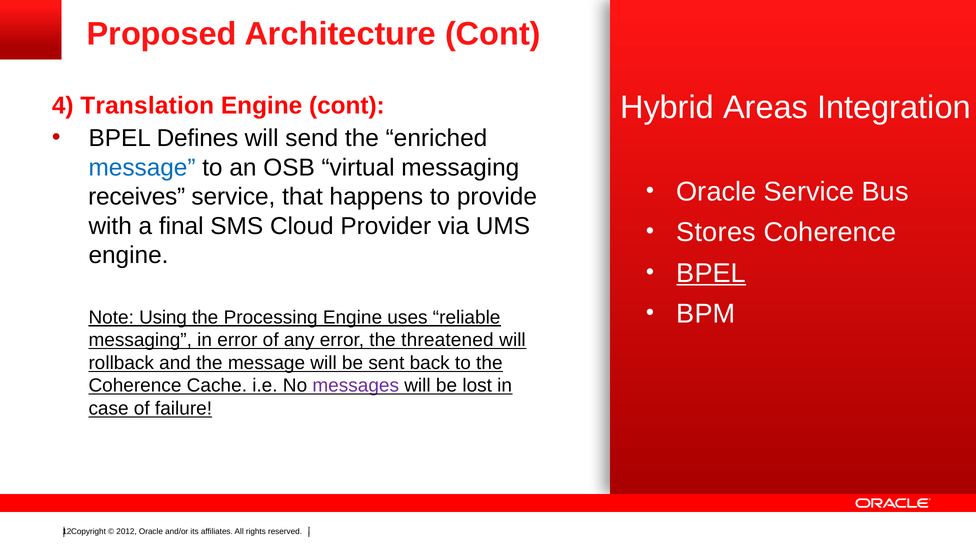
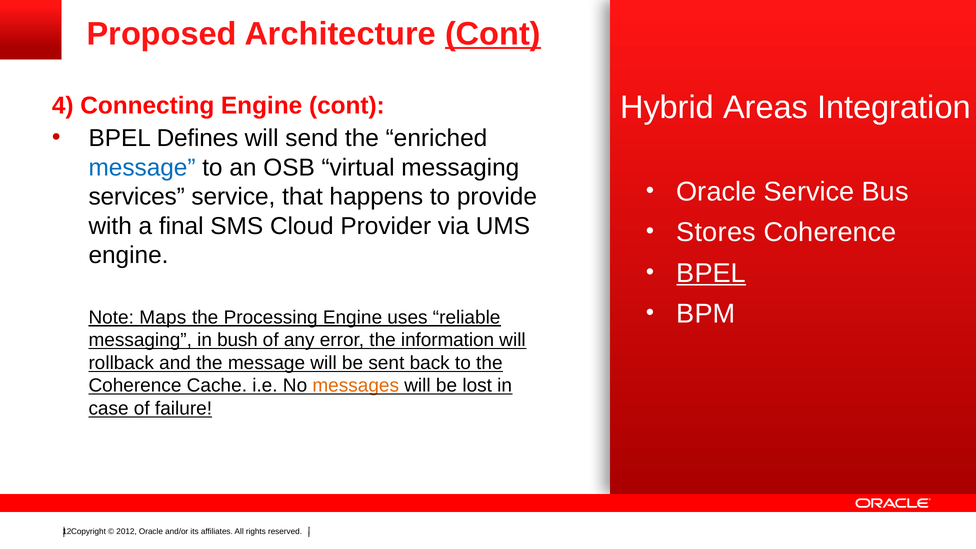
Cont underline: none -> present (493, 34)
Translation: Translation -> Connecting (147, 106)
receives: receives -> services (137, 197)
Using: Using -> Maps (163, 317)
in error: error -> bush (237, 340)
threatened: threatened -> information (448, 340)
messages colour: purple -> orange (356, 386)
